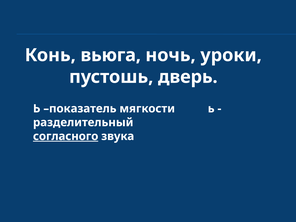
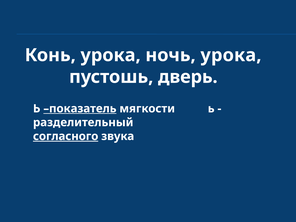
Конь вьюга: вьюга -> урока (111, 55)
ночь уроки: уроки -> урока (231, 55)
показатель underline: none -> present (80, 109)
